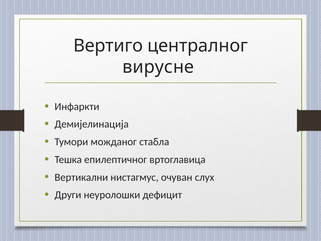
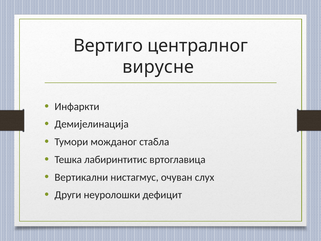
епилептичног: епилептичног -> лабиринтитис (116, 159)
